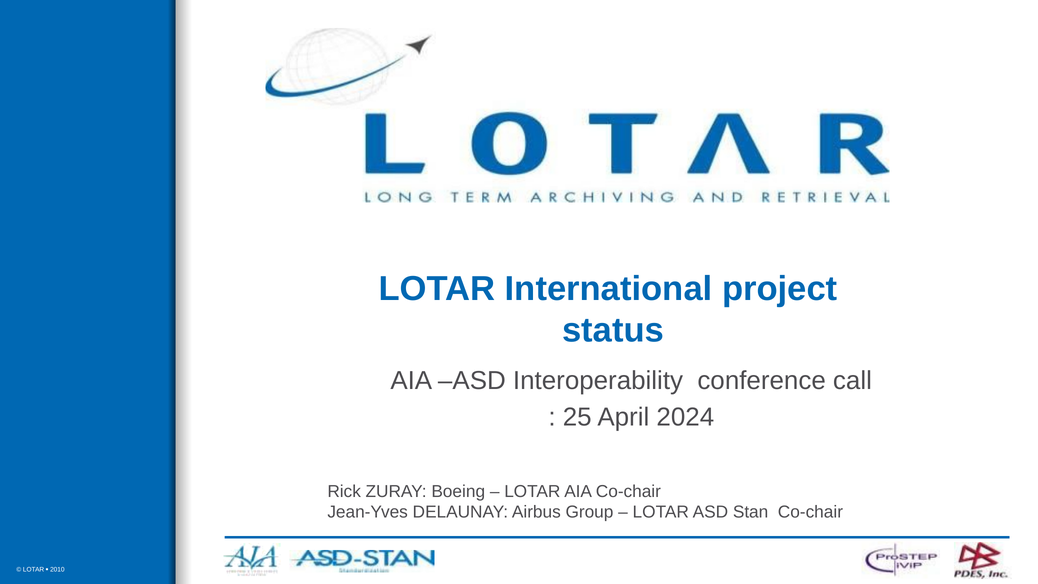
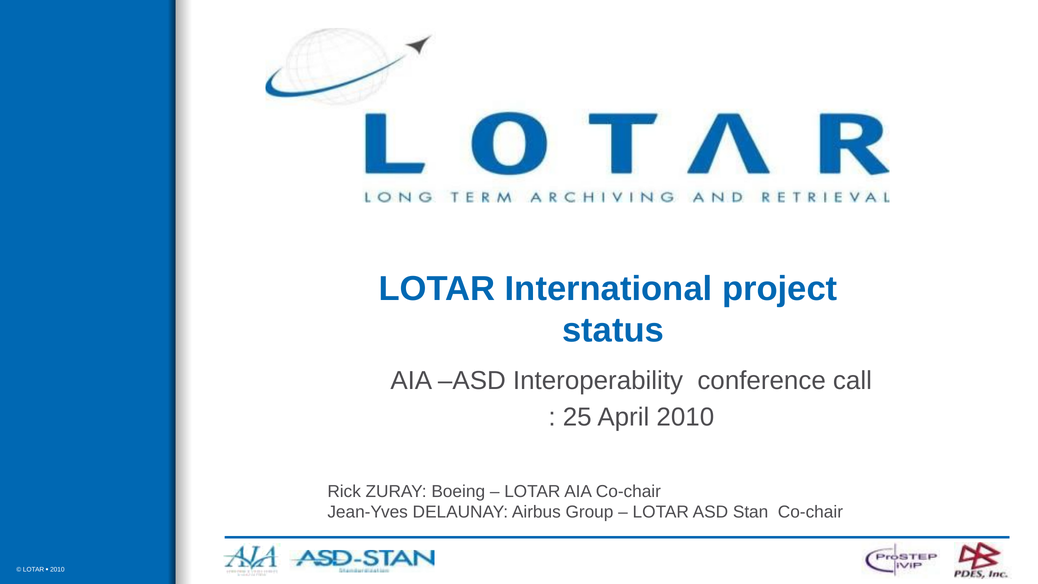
April 2024: 2024 -> 2010 (685, 417)
